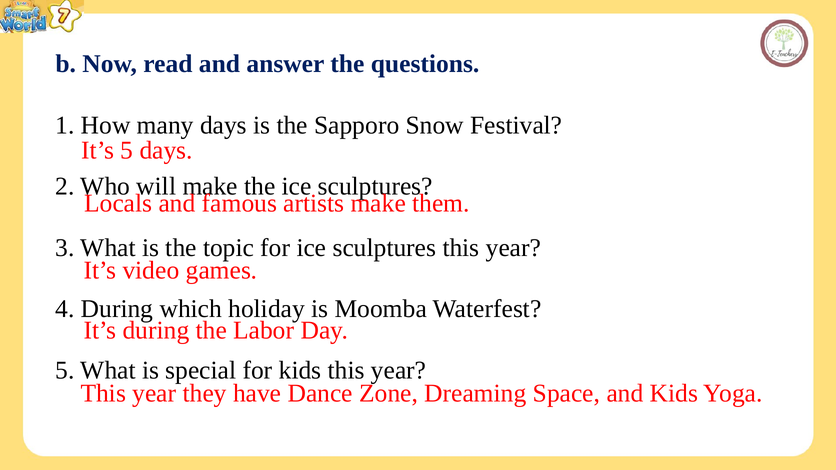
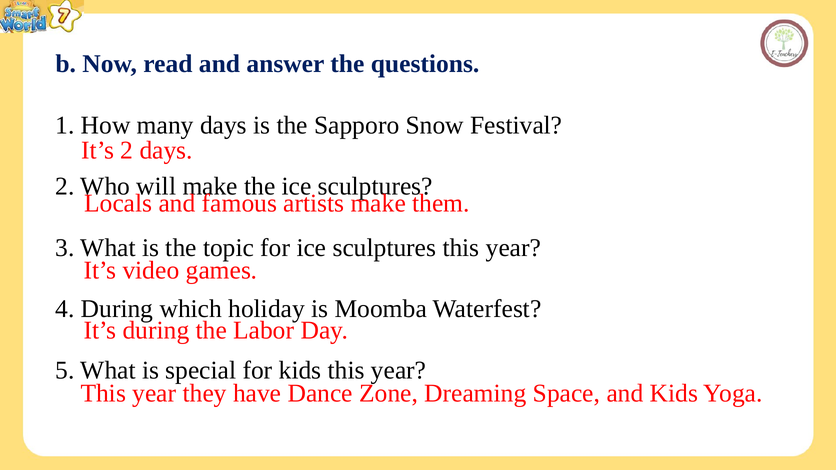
It’s 5: 5 -> 2 (127, 151)
